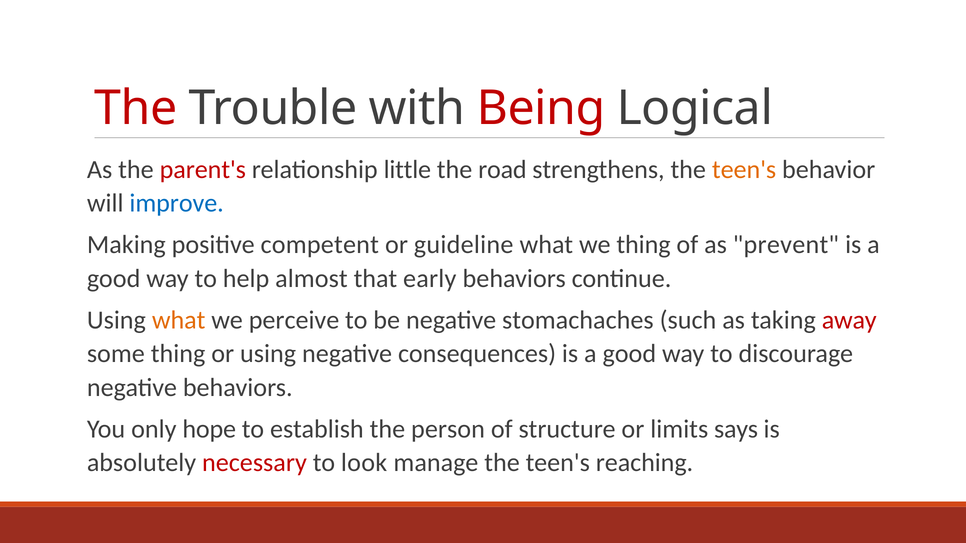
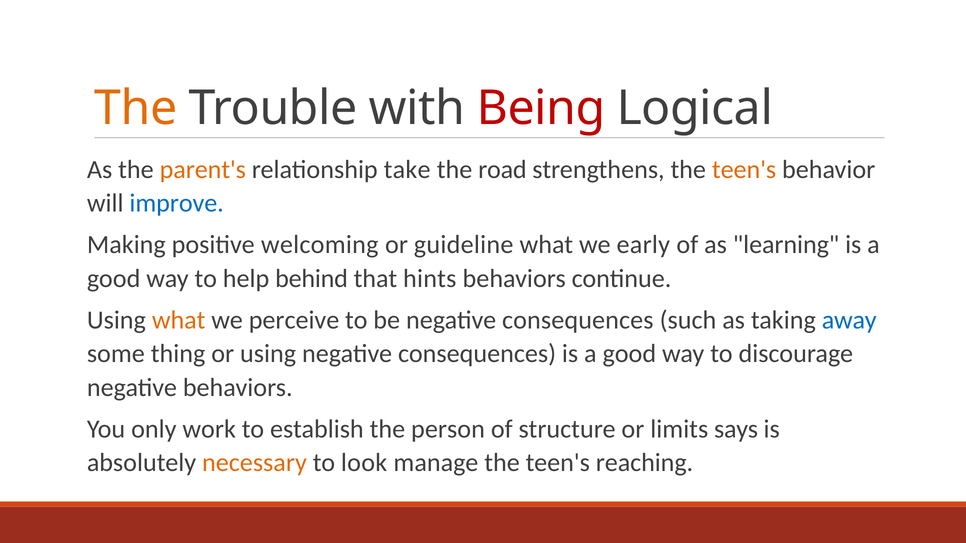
The colour: red -> orange (136, 108)
parent's colour: red -> orange (203, 170)
little: little -> take (407, 170)
competent: competent -> welcoming (320, 245)
we thing: thing -> early (643, 245)
prevent: prevent -> learning (786, 245)
almost: almost -> behind (312, 279)
early: early -> hints (430, 279)
be negative stomachaches: stomachaches -> consequences (578, 320)
away colour: red -> blue (849, 320)
hope: hope -> work (209, 429)
necessary colour: red -> orange (254, 463)
